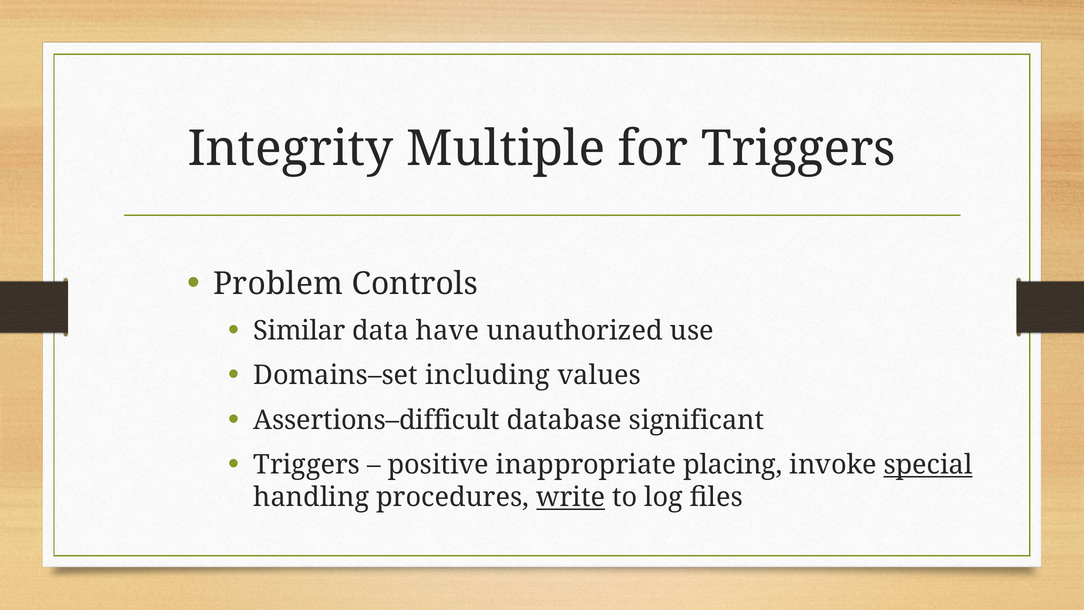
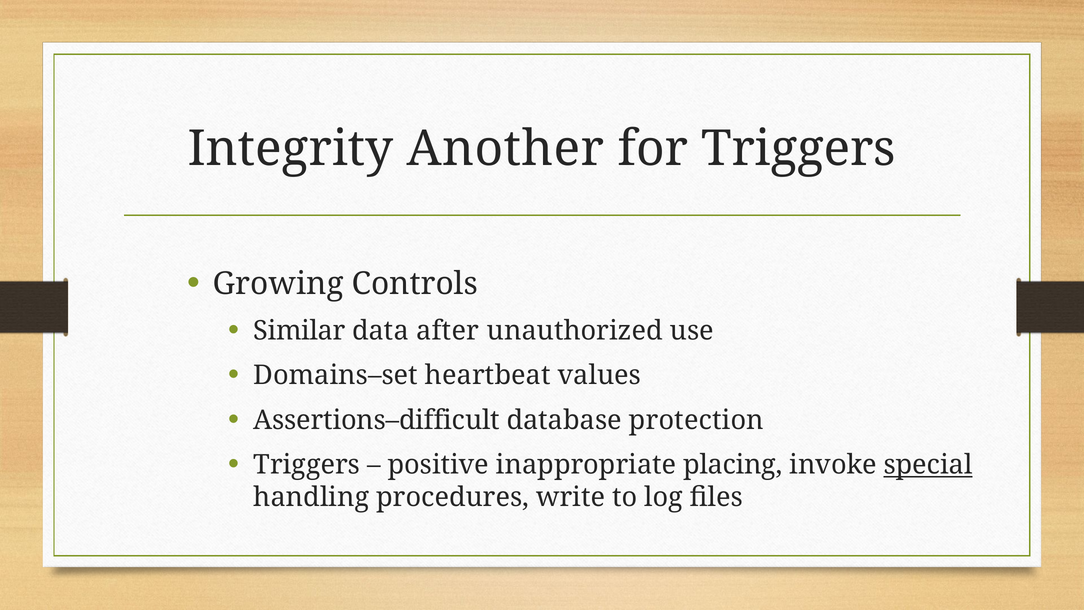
Multiple: Multiple -> Another (506, 149)
Problem: Problem -> Growing (278, 284)
have: have -> after (448, 331)
including: including -> heartbeat (488, 375)
significant: significant -> protection (696, 420)
write underline: present -> none (571, 497)
